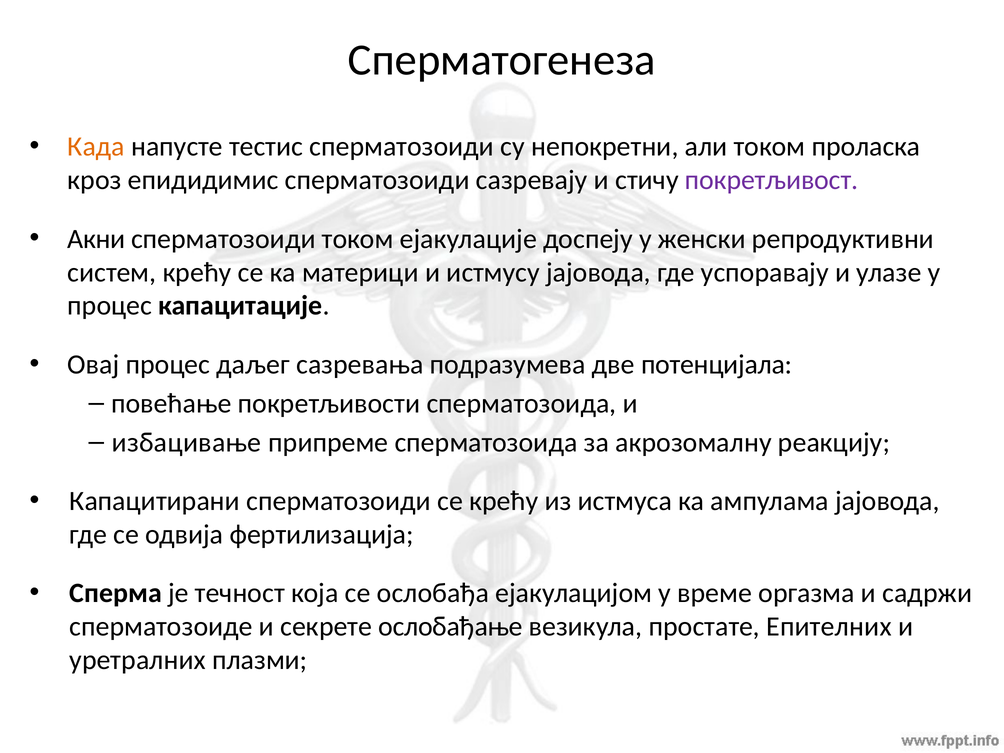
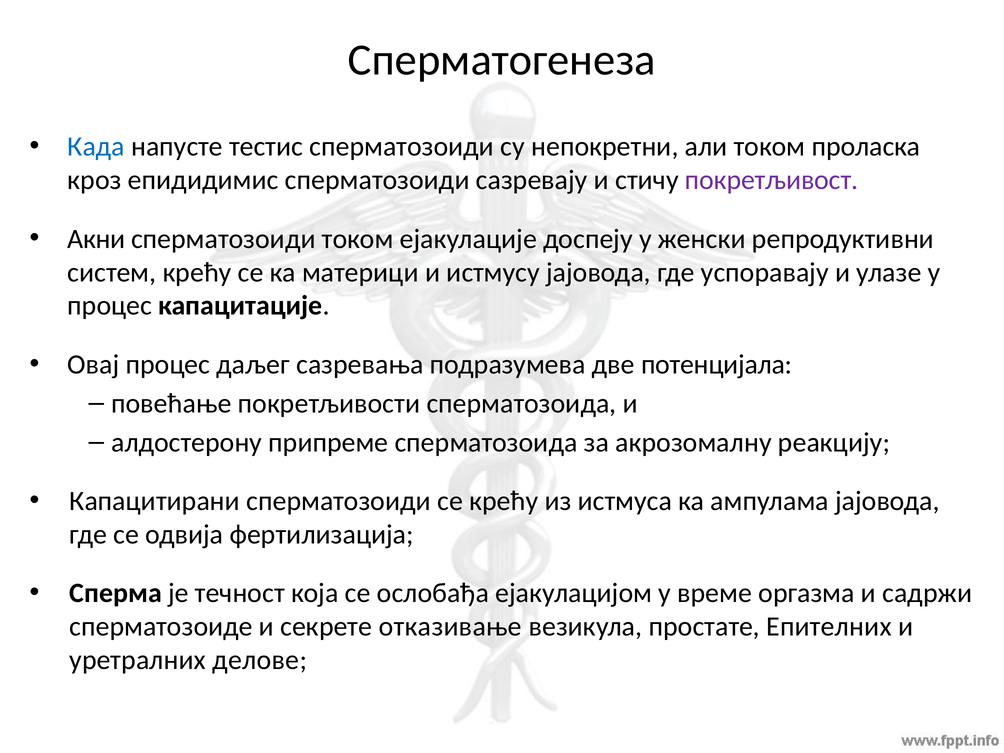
Када colour: orange -> blue (96, 147)
избацивање: избацивање -> алдостерону (187, 443)
ослобађање: ослобађање -> отказивање (450, 627)
плазми: плазми -> делове (260, 660)
